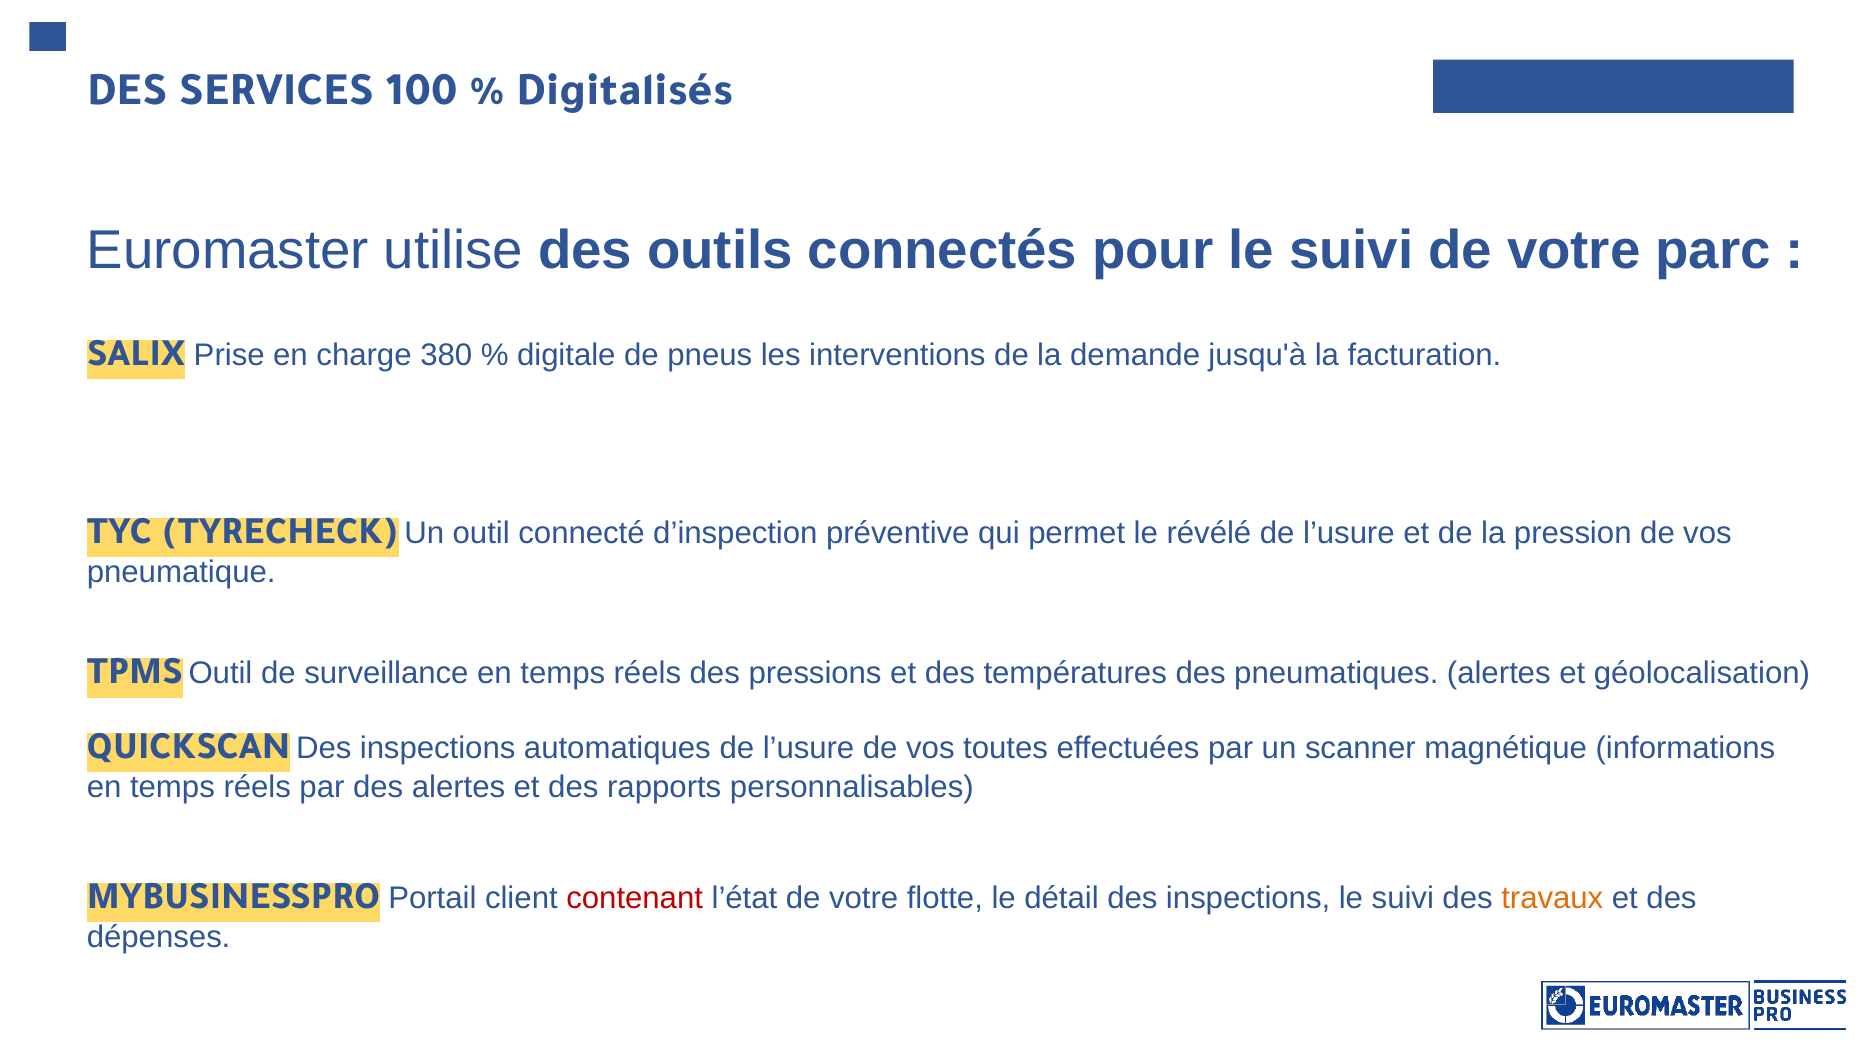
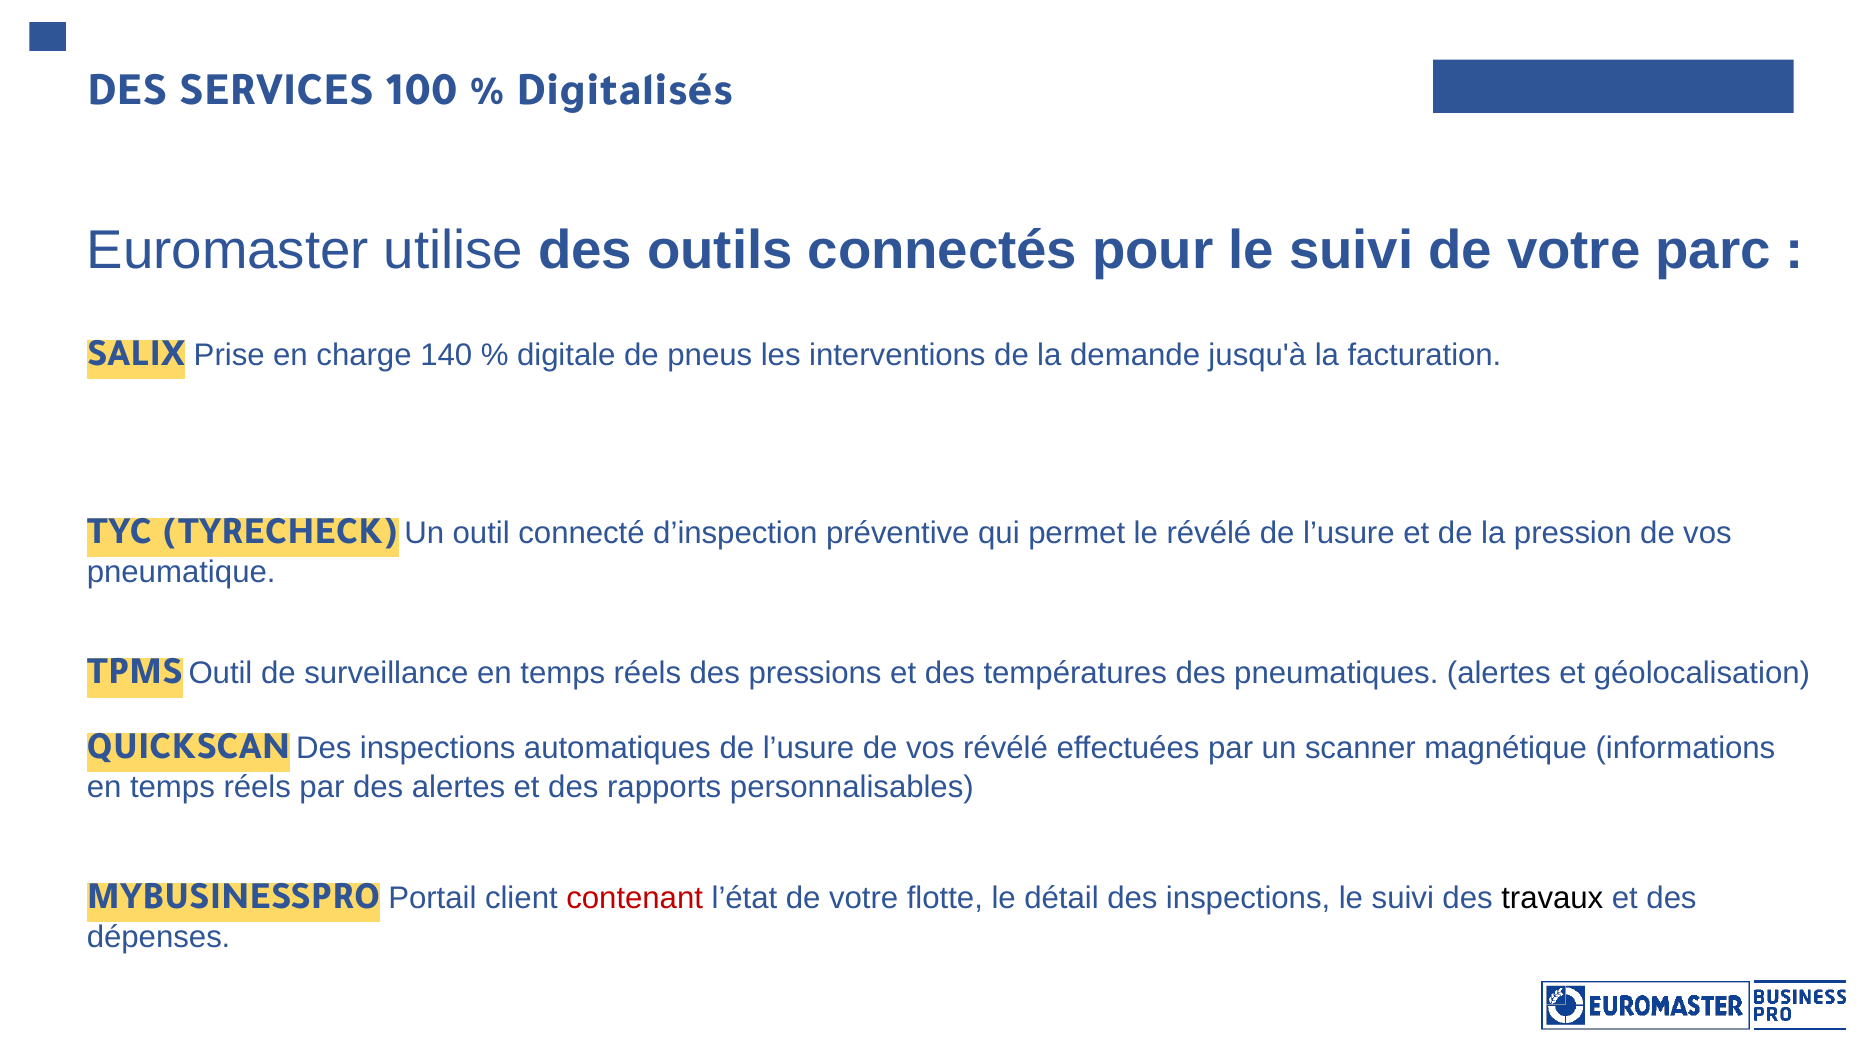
380: 380 -> 140 (446, 355)
vos toutes: toutes -> révélé (1006, 749)
travaux colour: orange -> black (1552, 899)
